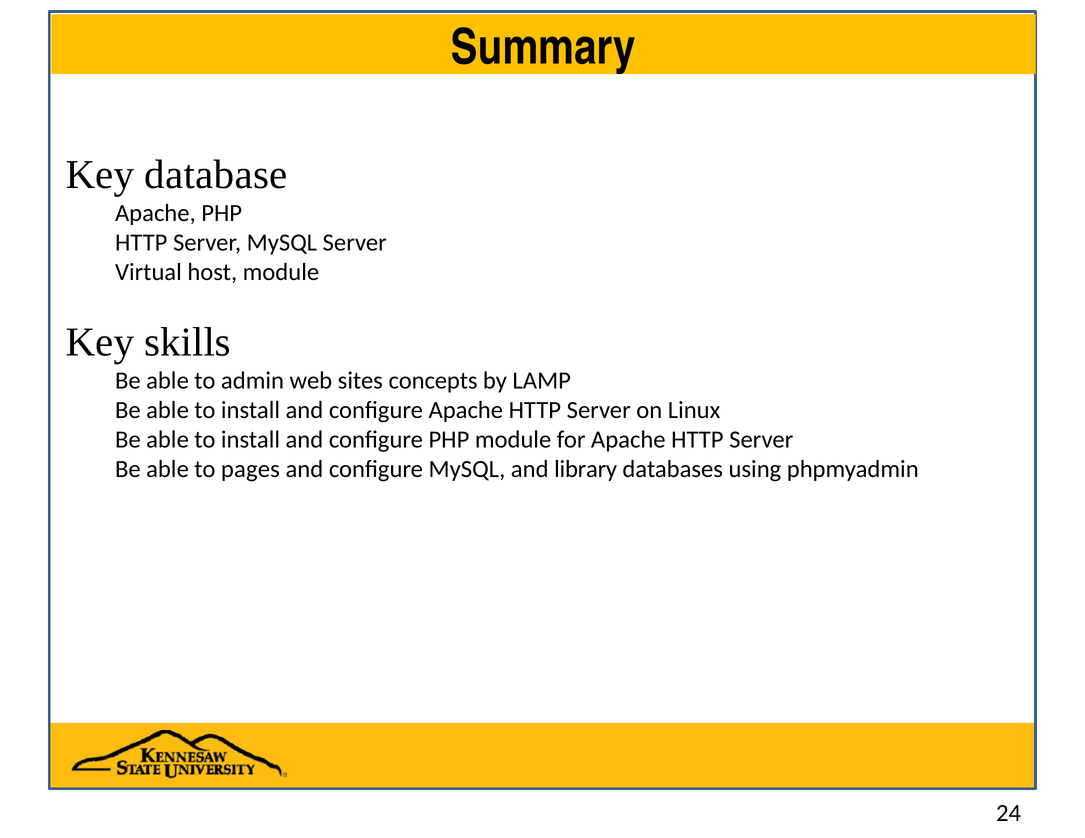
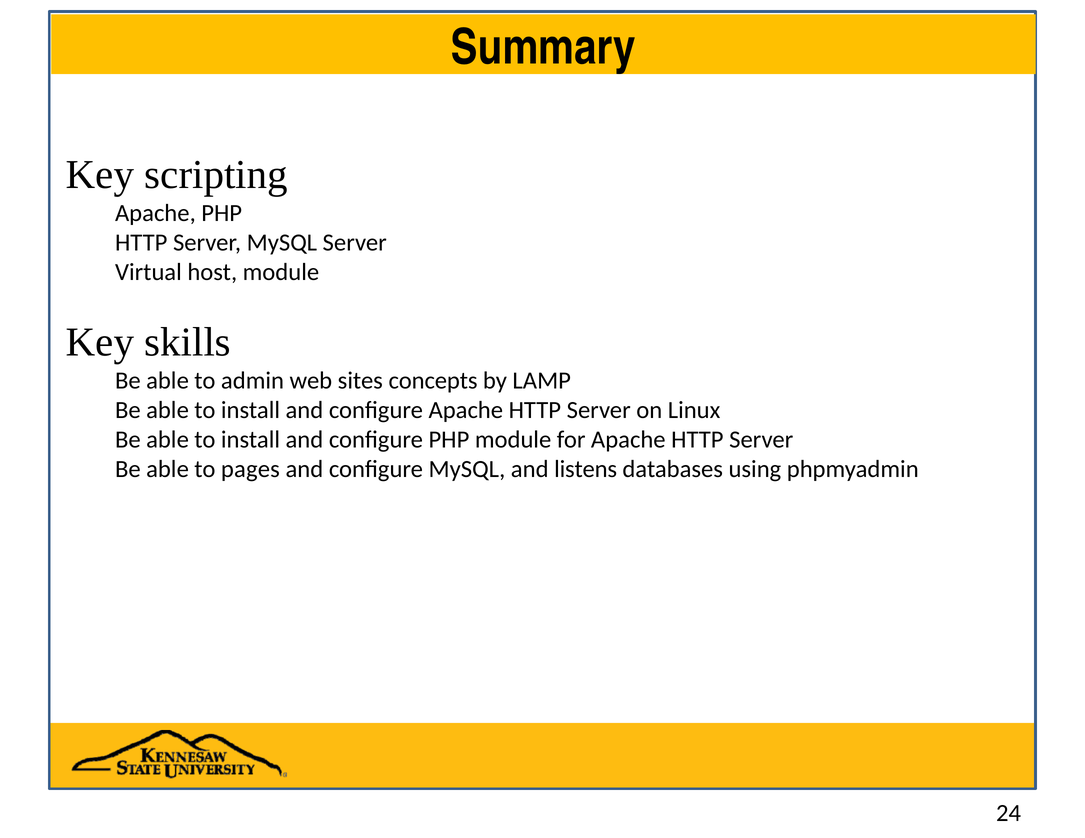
database: database -> scripting (216, 175)
library: library -> listens (586, 469)
